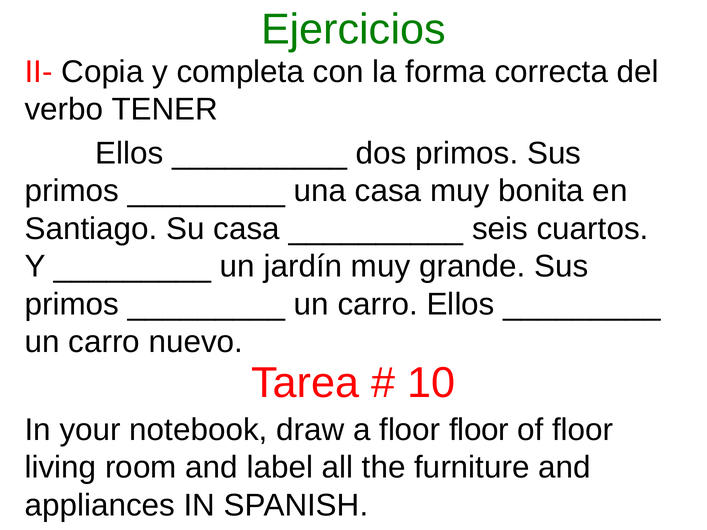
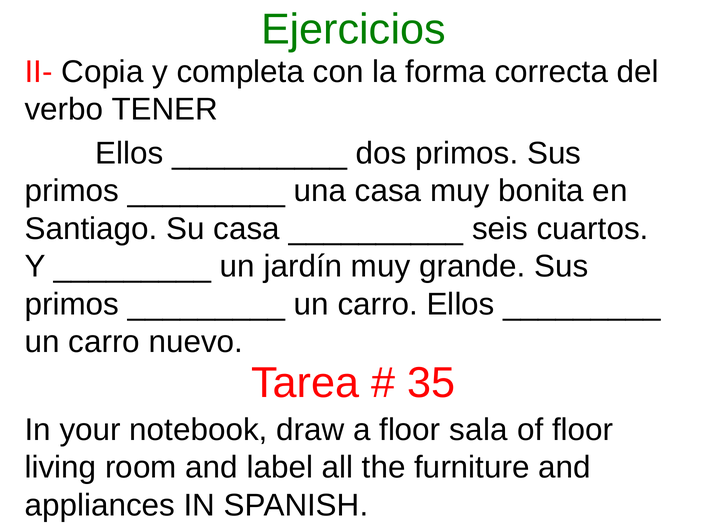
10: 10 -> 35 (431, 383)
floor floor: floor -> sala (479, 430)
